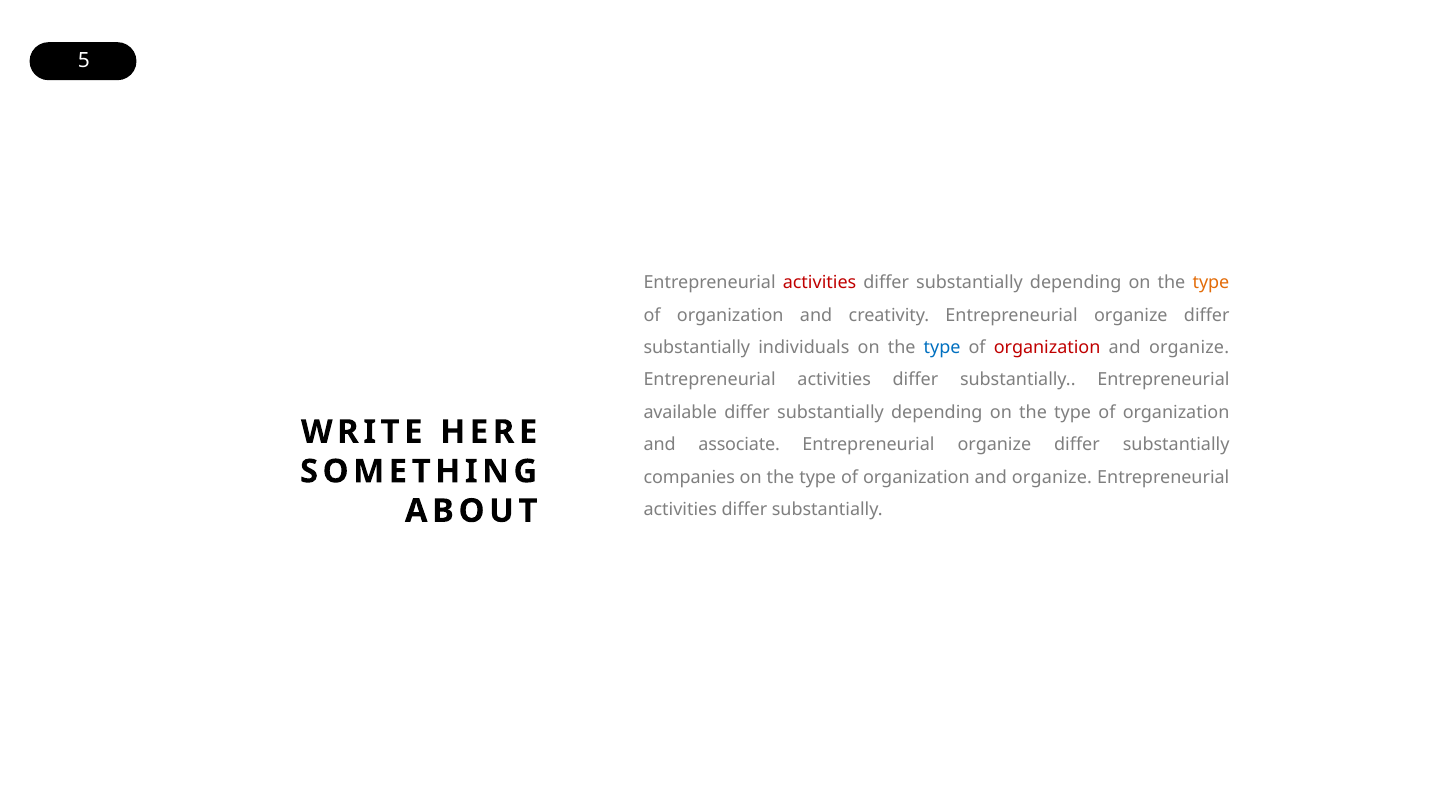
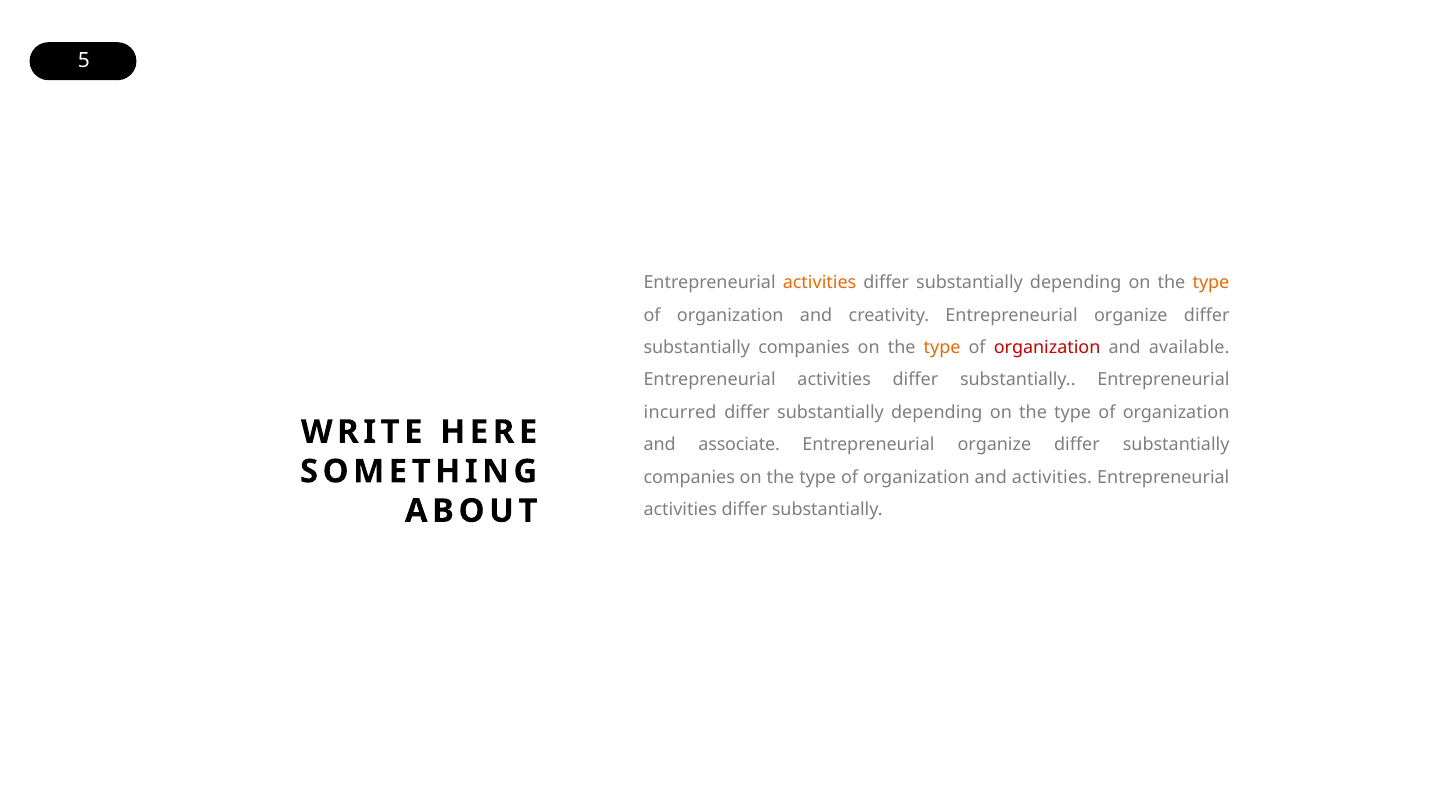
activities colour: red -> orange (820, 283)
individuals: individuals -> companies (804, 348)
type colour: blue -> orange (942, 348)
organize: organize -> available (1189, 348)
available: available -> incurred (680, 412)
organize: organize -> activities (1052, 477)
